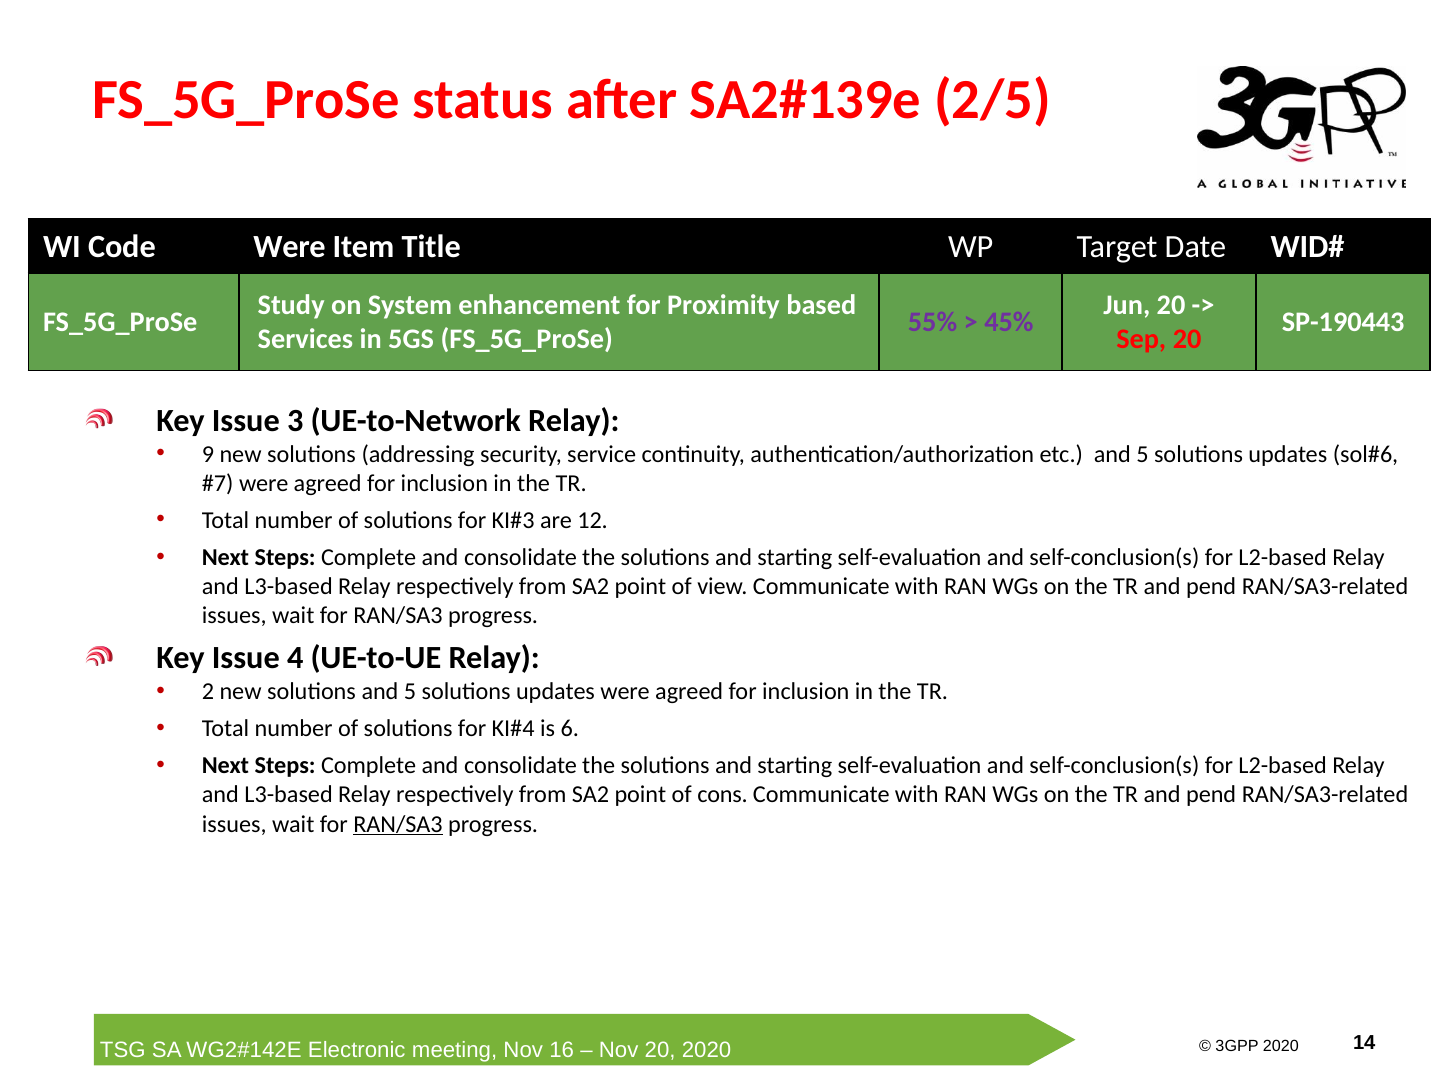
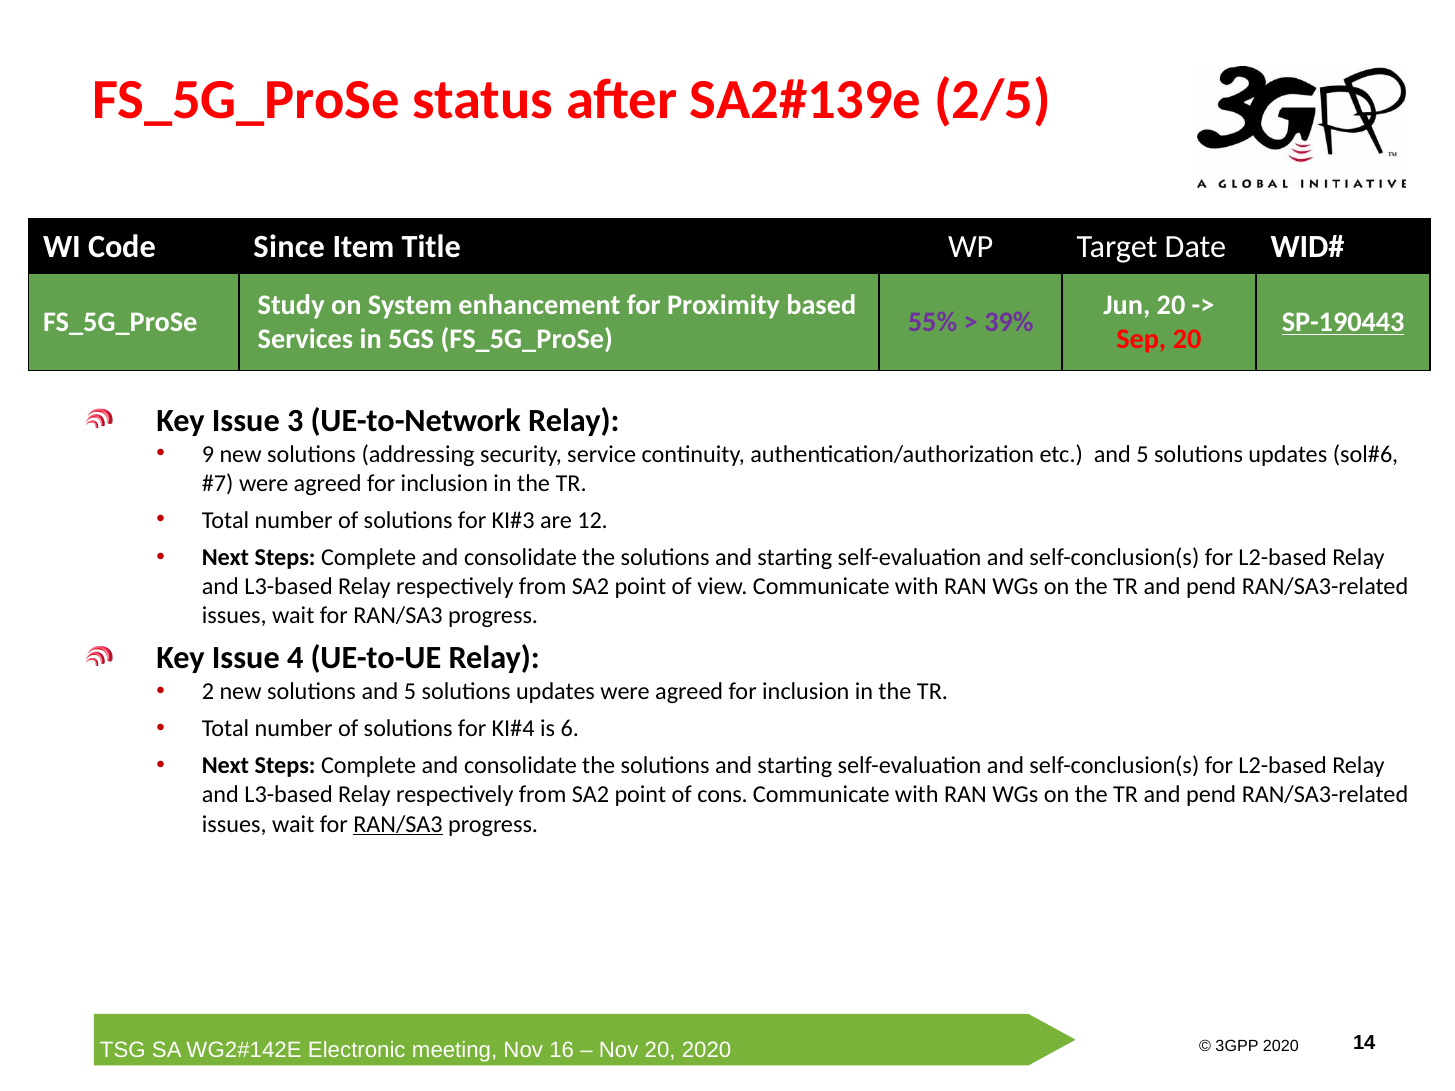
Code Were: Were -> Since (289, 246)
45%: 45% -> 39% (1009, 322)
SP-190443 underline: none -> present (1343, 322)
